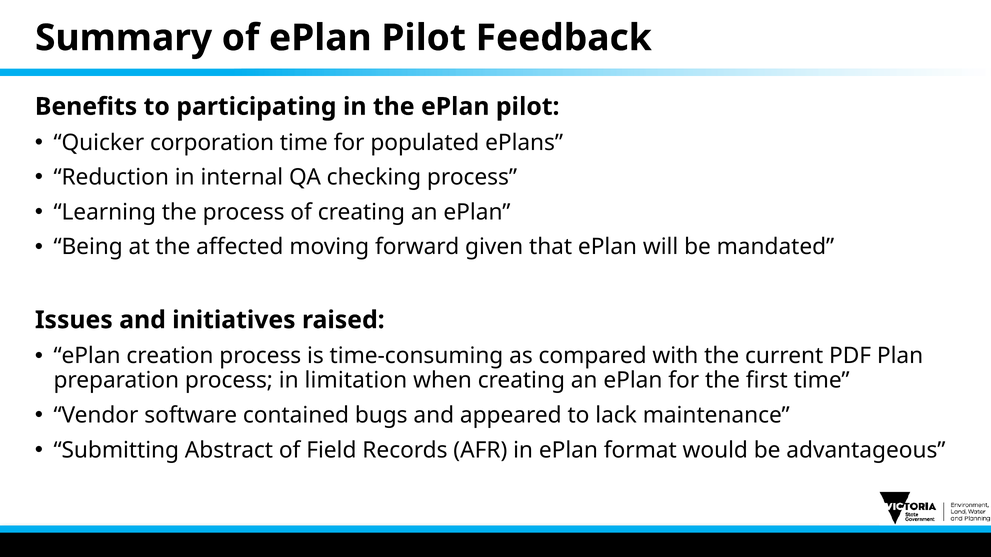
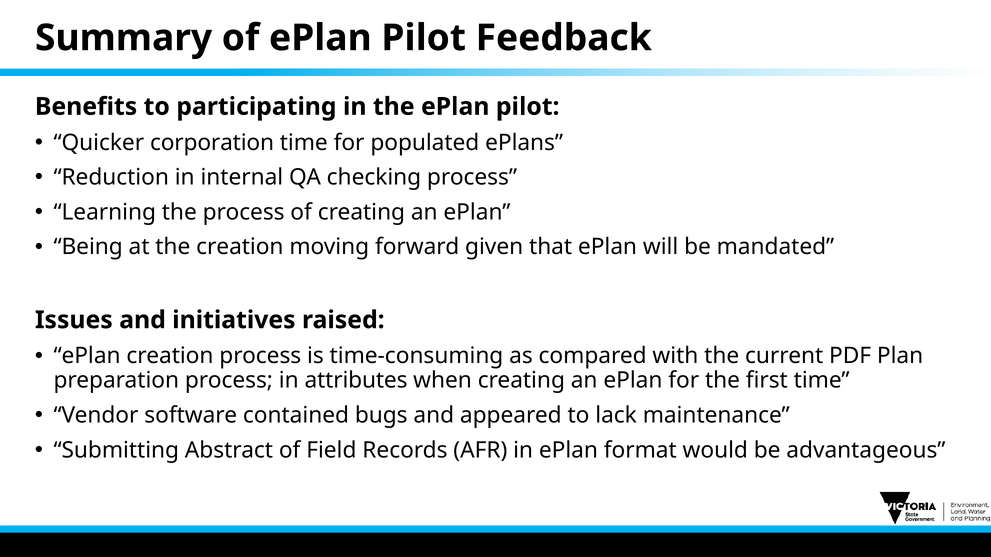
the affected: affected -> creation (240, 247)
limitation: limitation -> attributes (356, 381)
